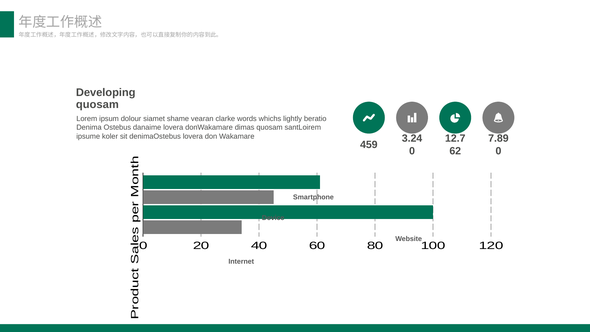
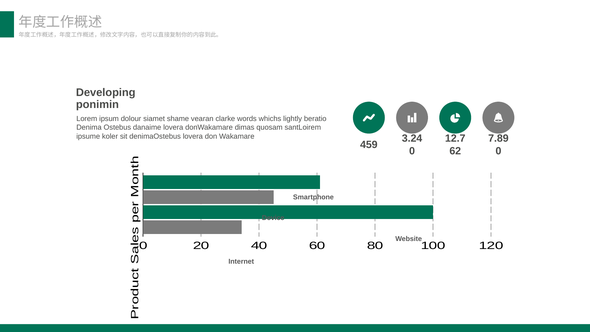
quosam: quosam -> ponimin (97, 104)
